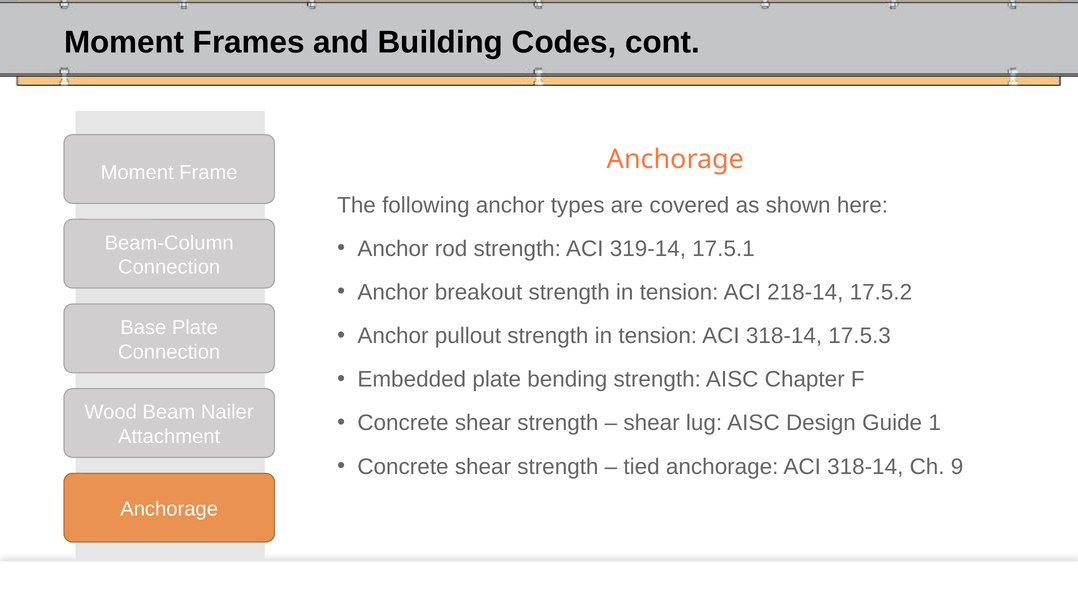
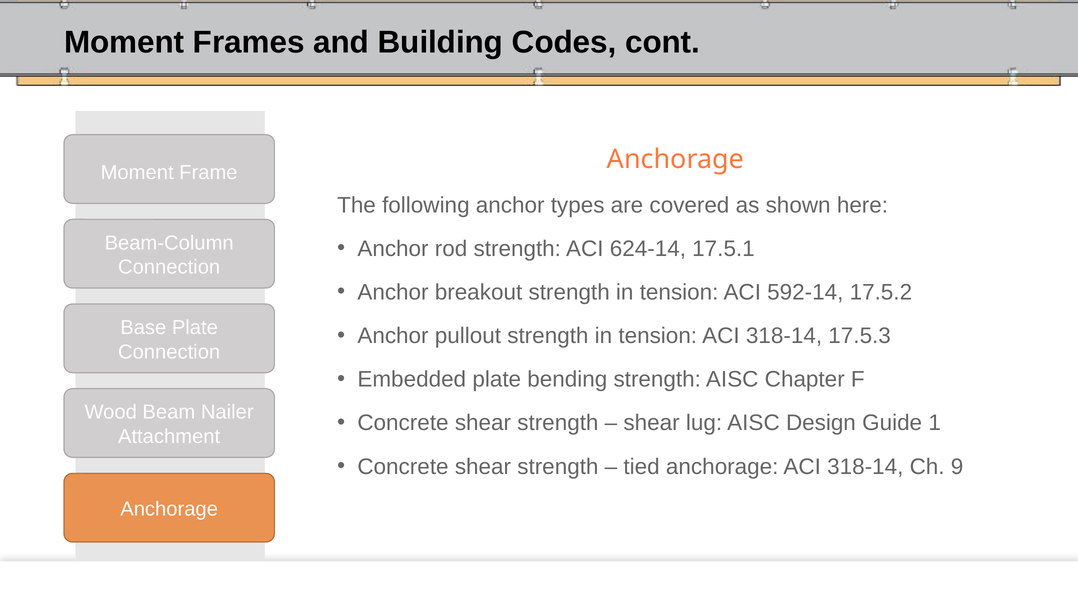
319-14: 319-14 -> 624-14 (648, 249)
218-14: 218-14 -> 592-14 (805, 292)
